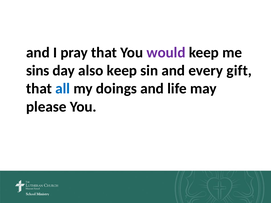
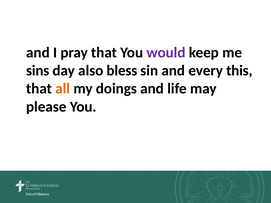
also keep: keep -> bless (122, 71)
gift: gift -> this (239, 71)
all colour: blue -> orange (63, 89)
